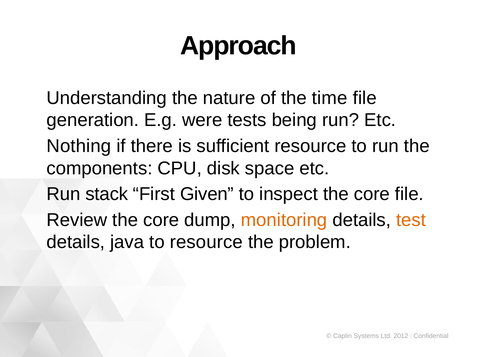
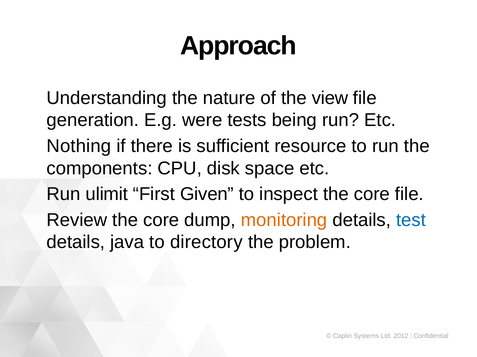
time: time -> view (330, 98)
stack: stack -> ulimit (107, 195)
test colour: orange -> blue (411, 220)
to resource: resource -> directory (206, 243)
